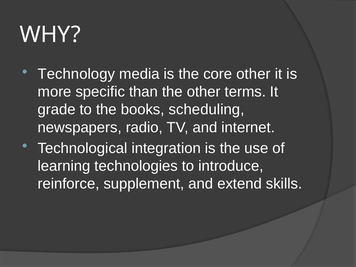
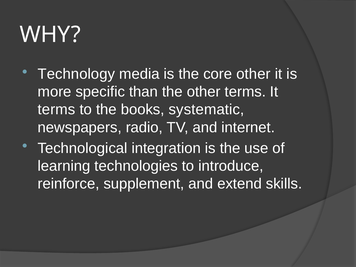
grade: grade -> terms (57, 110)
scheduling: scheduling -> systematic (206, 110)
